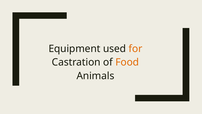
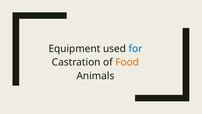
for colour: orange -> blue (135, 49)
